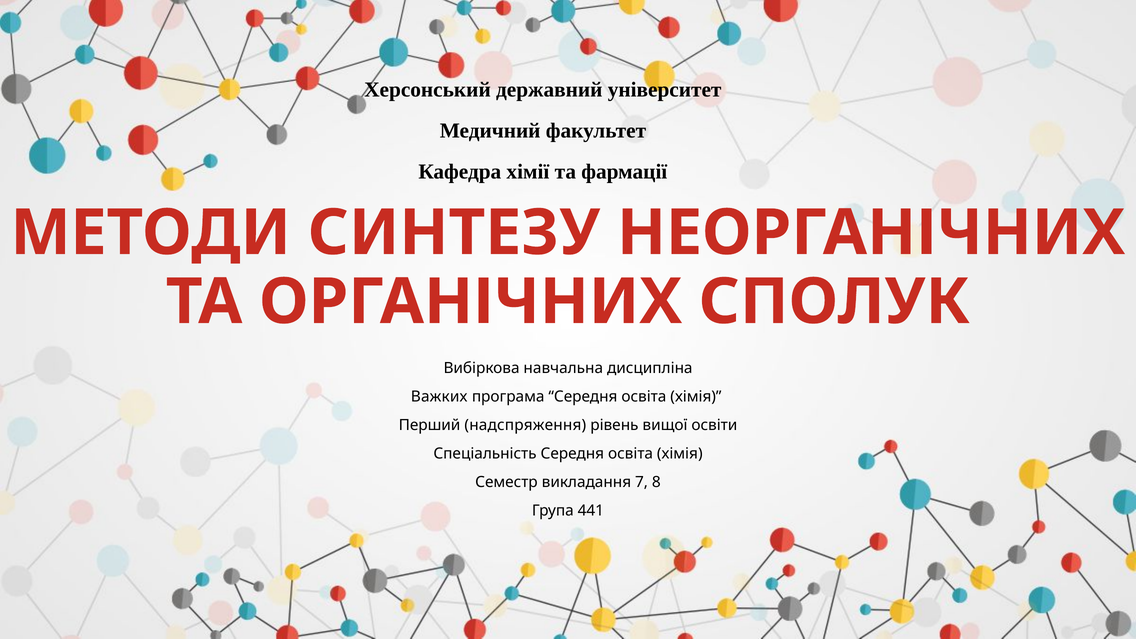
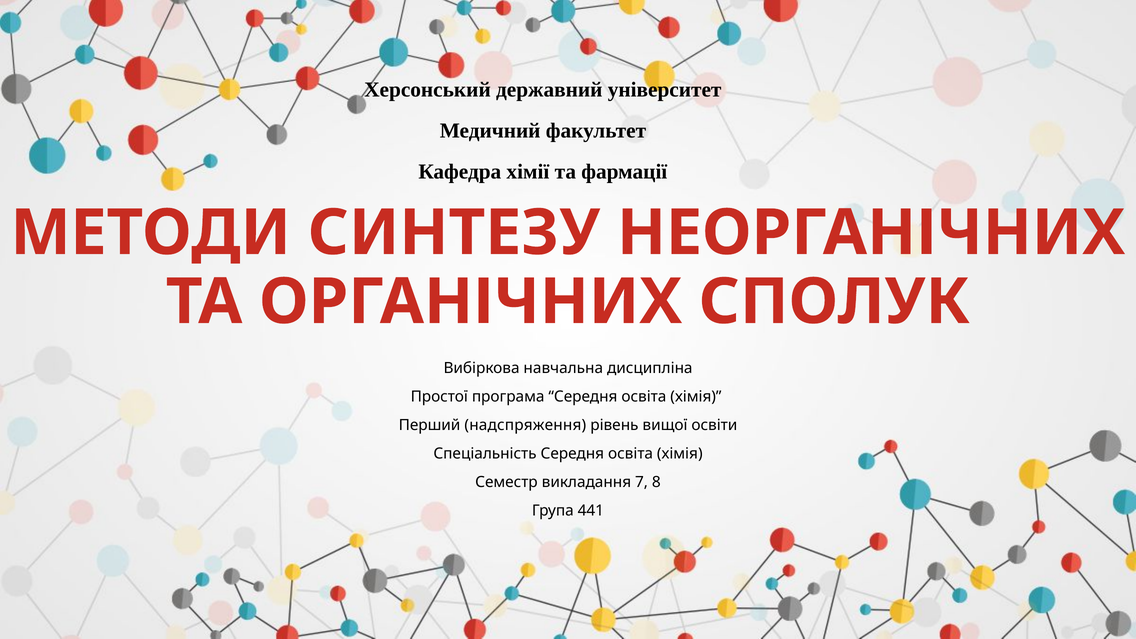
Важких: Важких -> Простої (439, 397)
